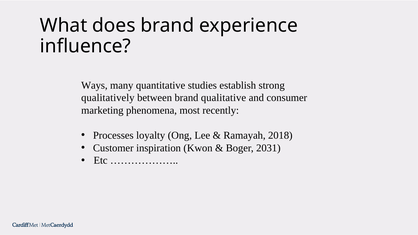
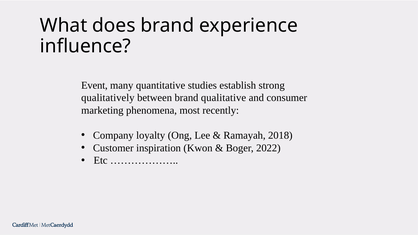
Ways: Ways -> Event (94, 85)
Processes: Processes -> Company (113, 136)
2031: 2031 -> 2022 (268, 148)
